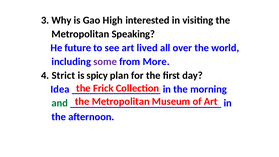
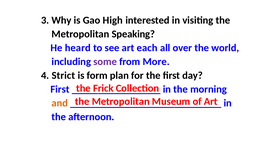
future: future -> heard (78, 48)
lived: lived -> each (147, 48)
spicy: spicy -> form (97, 75)
Idea: Idea -> First (60, 89)
and colour: green -> orange (60, 103)
